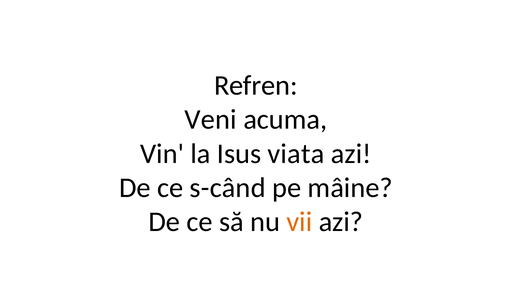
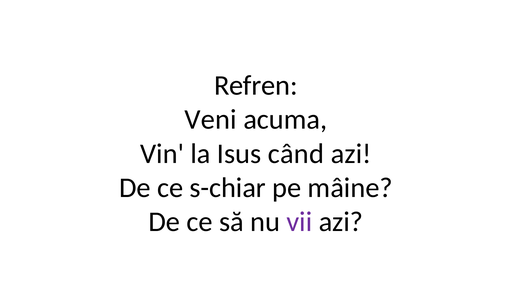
viata: viata -> când (296, 154)
s-când: s-când -> s-chiar (228, 188)
vii colour: orange -> purple (299, 222)
